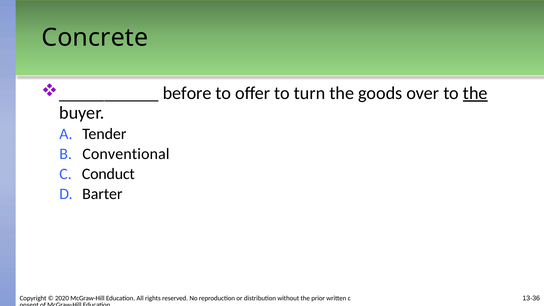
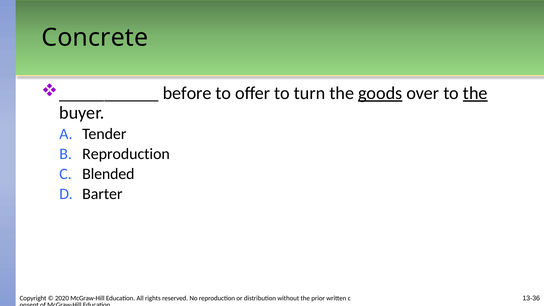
goods underline: none -> present (380, 93)
Conventional: Conventional -> Reproduction (126, 154)
Conduct: Conduct -> Blended (108, 174)
